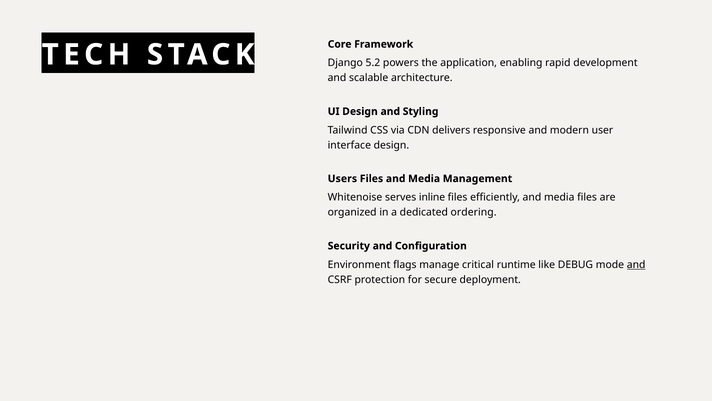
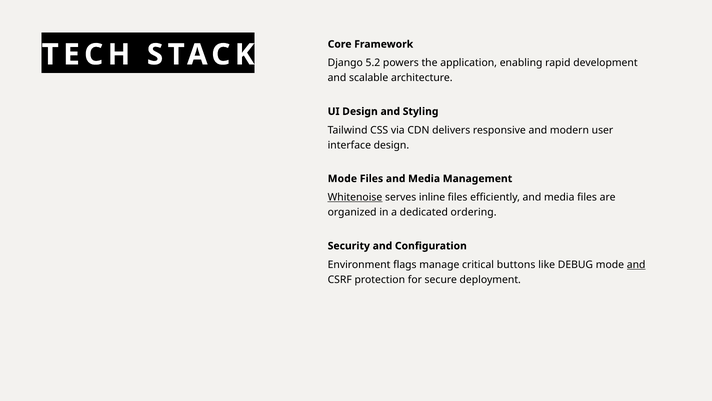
Users: Users -> Mode (342, 178)
Whitenoise underline: none -> present (355, 197)
runtime: runtime -> buttons (516, 264)
